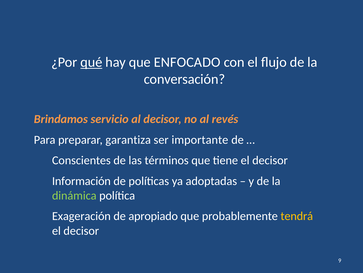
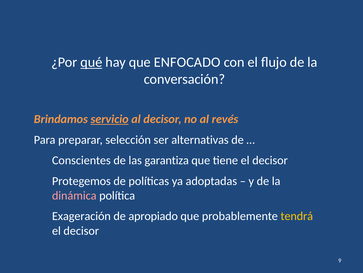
servicio underline: none -> present (110, 119)
garantiza: garantiza -> selección (128, 139)
importante: importante -> alternativas (200, 139)
términos: términos -> garantiza (167, 160)
Información: Información -> Protegemos (81, 181)
dinámica colour: light green -> pink (74, 195)
